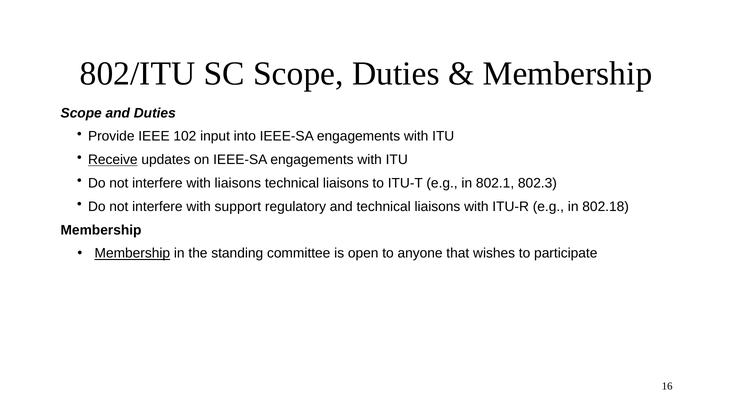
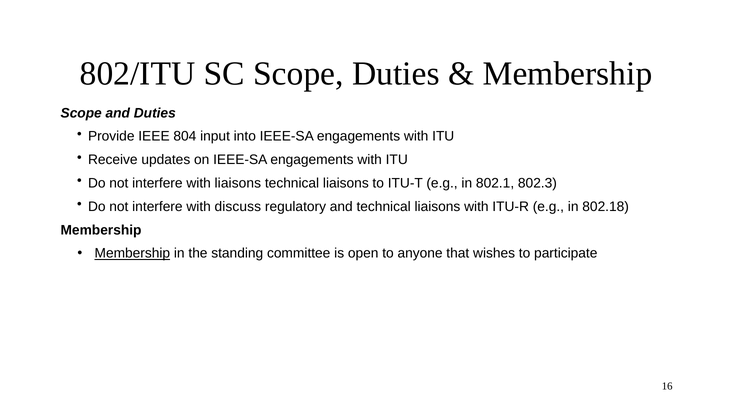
102: 102 -> 804 (185, 136)
Receive underline: present -> none (113, 160)
support: support -> discuss (238, 206)
